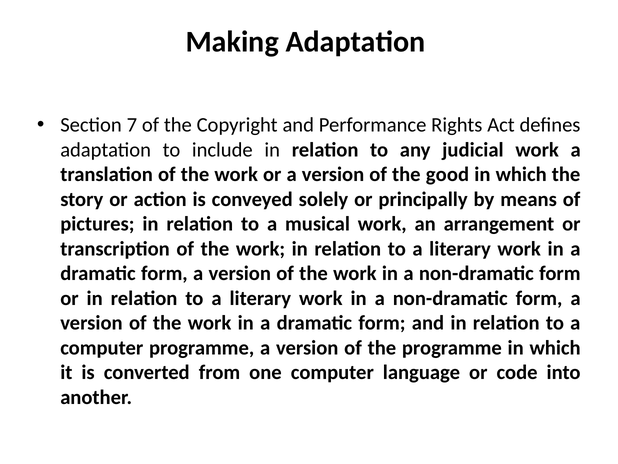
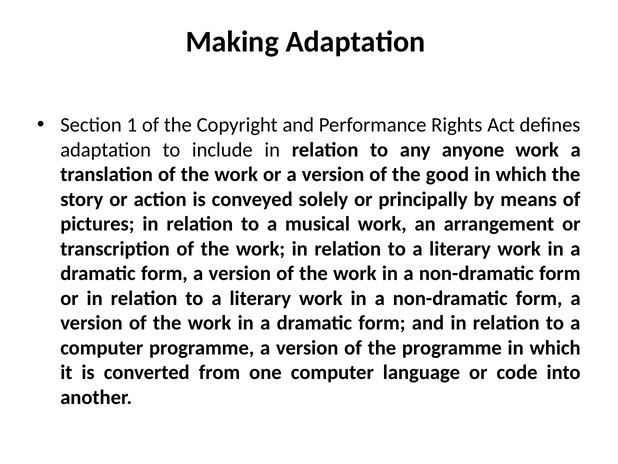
7: 7 -> 1 (132, 125)
judicial: judicial -> anyone (473, 150)
